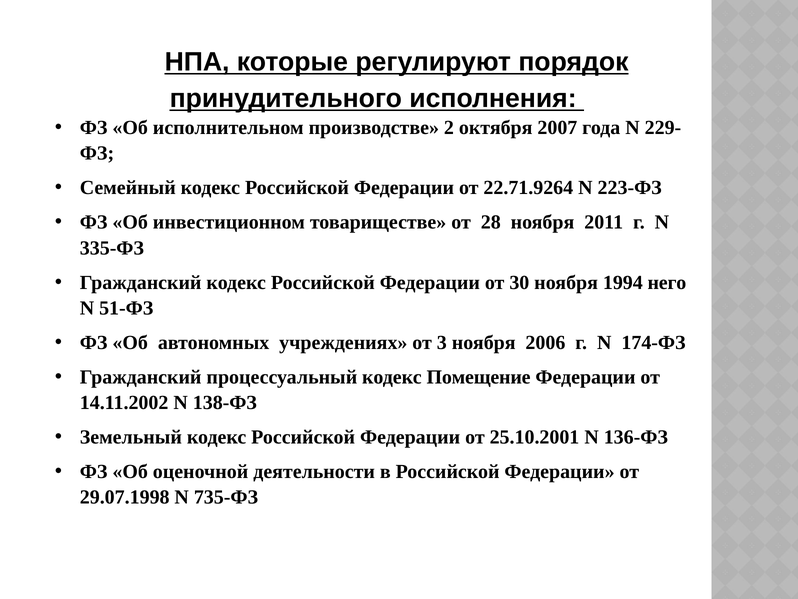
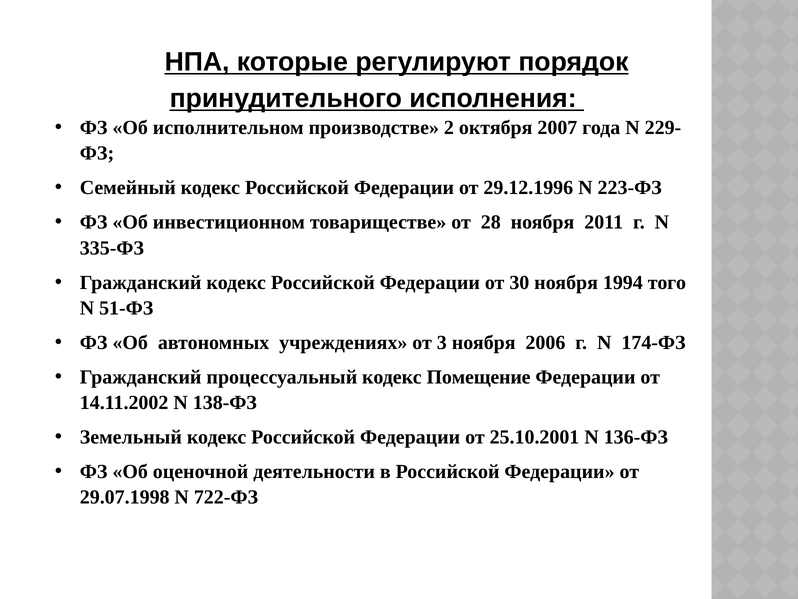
22.71.9264: 22.71.9264 -> 29.12.1996 (528, 188)
него: него -> того (667, 282)
735-ФЗ: 735-ФЗ -> 722-ФЗ (226, 497)
